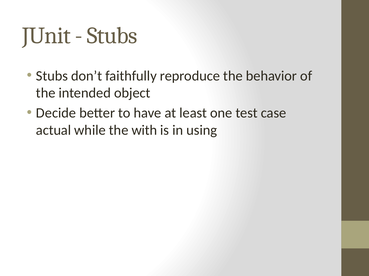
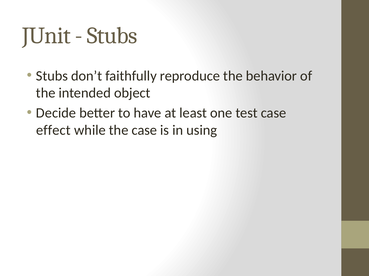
actual: actual -> effect (53, 130)
the with: with -> case (144, 130)
